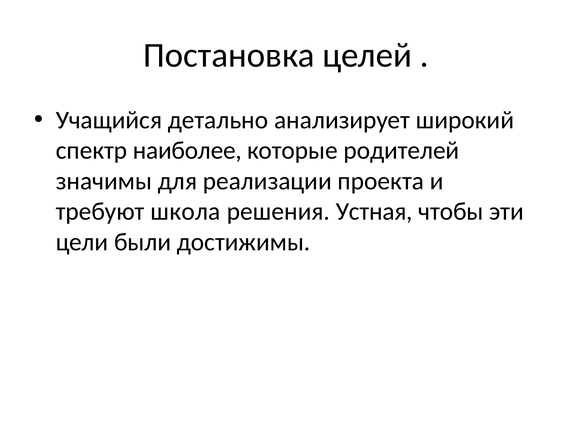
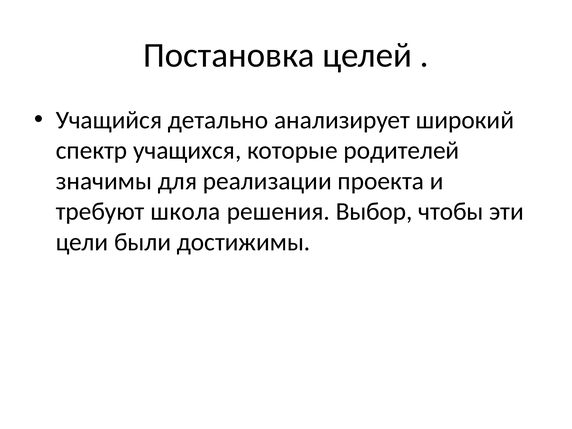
наиболее: наиболее -> учащихся (187, 151)
Устная: Устная -> Выбор (374, 212)
